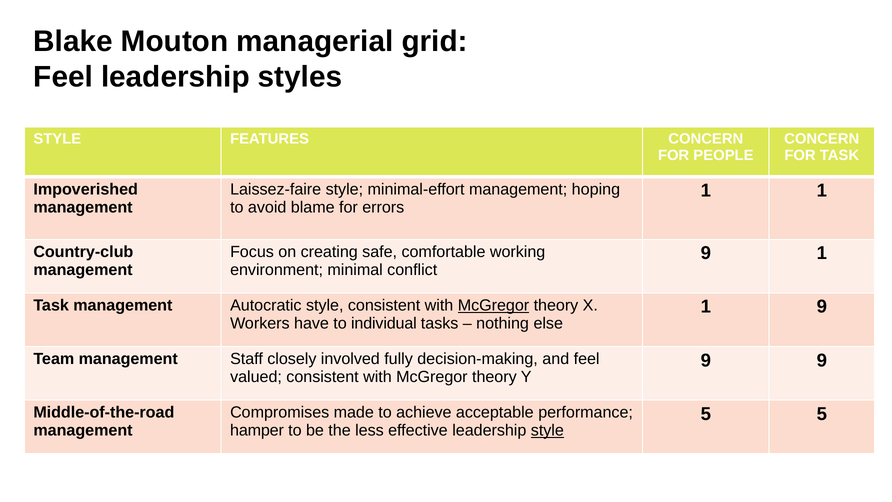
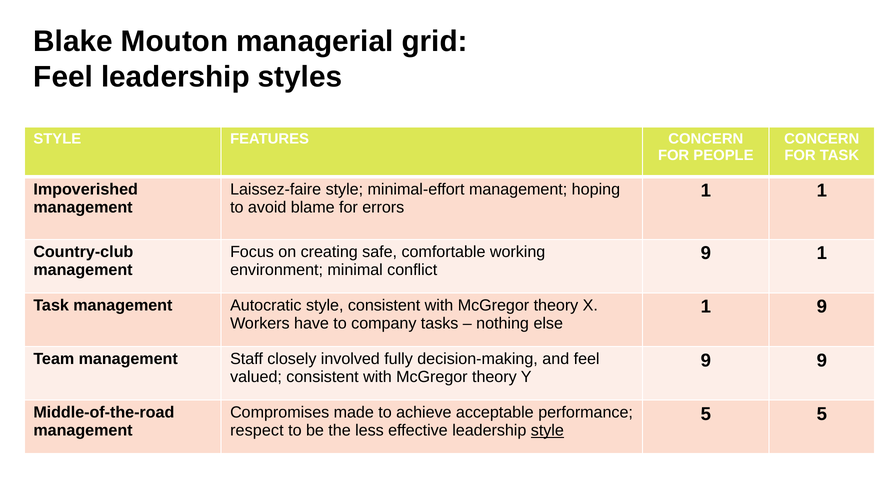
McGregor underline: present -> none (493, 305)
individual: individual -> company (384, 323)
hamper: hamper -> respect (257, 430)
